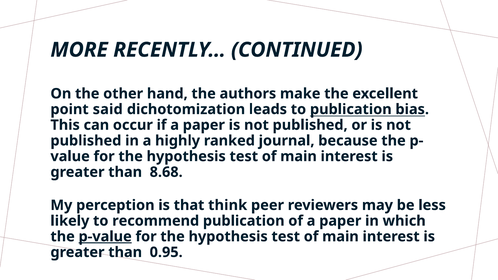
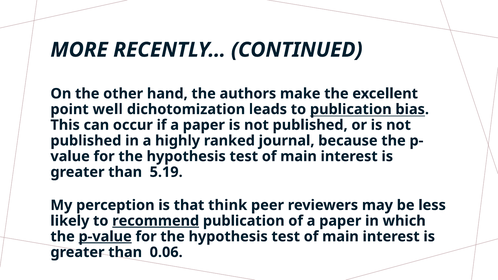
said: said -> well (108, 109)
8.68: 8.68 -> 5.19 (166, 172)
recommend underline: none -> present (156, 221)
0.95: 0.95 -> 0.06 (166, 252)
